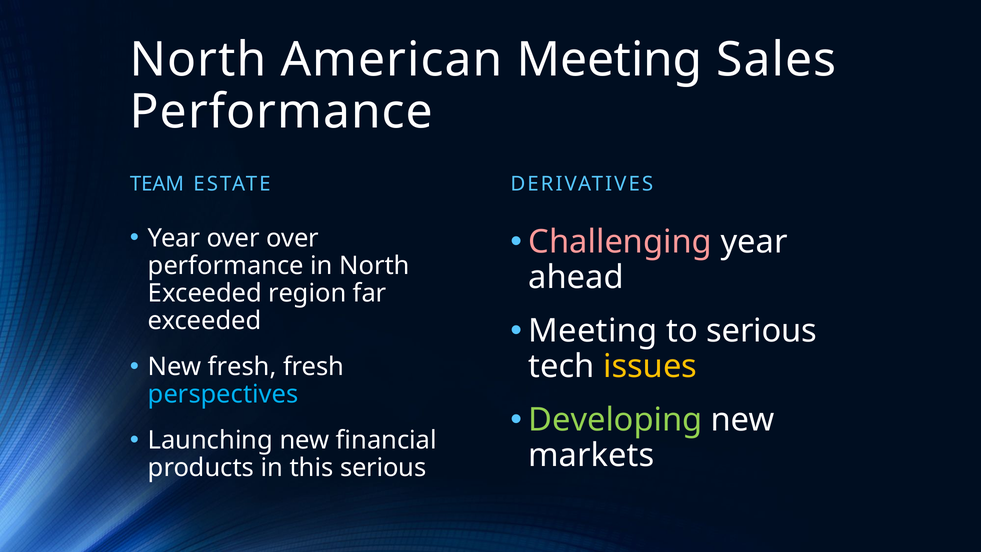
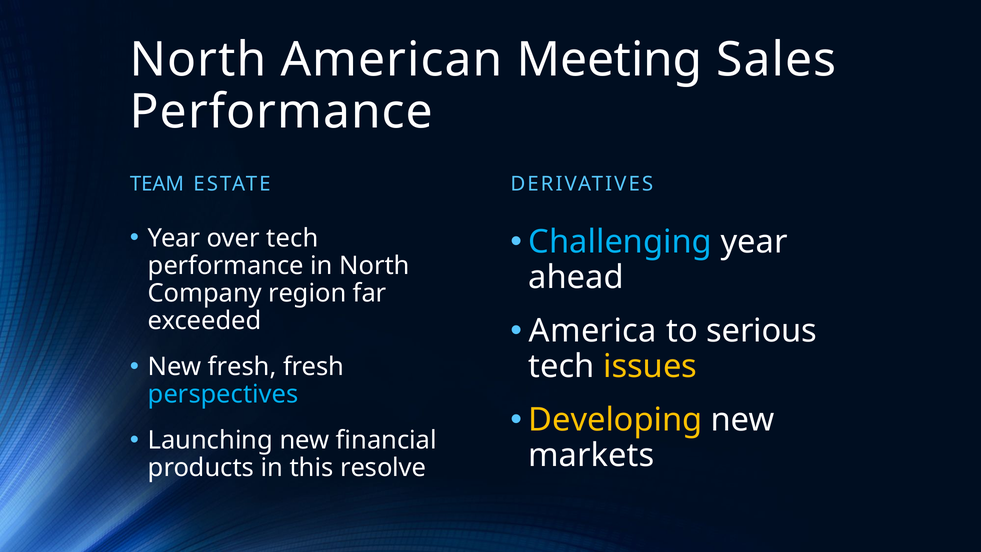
over over: over -> tech (292, 238)
Challenging colour: pink -> light blue (620, 242)
Exceeded: Exceeded -> Company (205, 293)
Meeting: Meeting -> America (593, 331)
Developing colour: light green -> yellow (615, 420)
this serious: serious -> resolve (383, 468)
